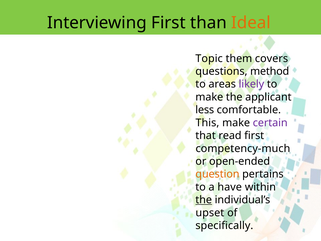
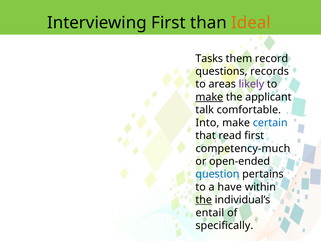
Topic: Topic -> Tasks (209, 58)
covers: covers -> record (272, 58)
method: method -> records (270, 71)
make underline: none -> present (209, 97)
less: less -> talk (205, 110)
This: This -> Into (207, 123)
certain colour: purple -> blue (270, 123)
question colour: orange -> blue (217, 174)
upset: upset -> entail (210, 213)
